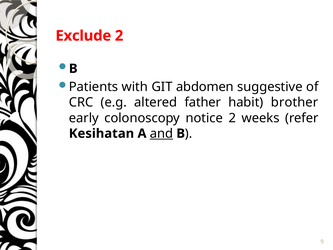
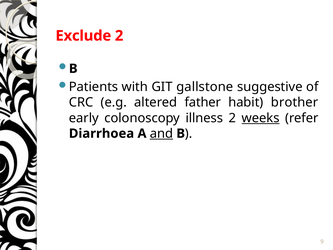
abdomen: abdomen -> gallstone (205, 87)
notice: notice -> illness (204, 118)
weeks underline: none -> present (261, 118)
Kesihatan: Kesihatan -> Diarrhoea (101, 133)
